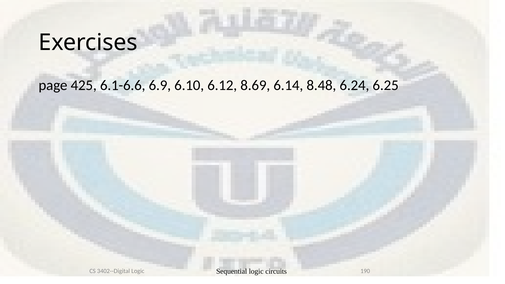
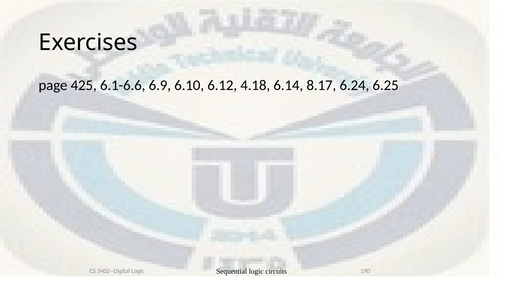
8.69: 8.69 -> 4.18 (255, 85)
8.48: 8.48 -> 8.17 (321, 85)
